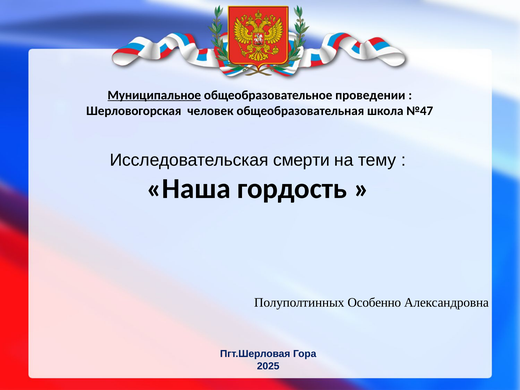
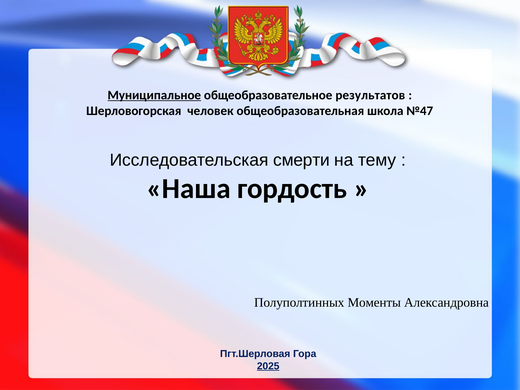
проведении: проведении -> результатов (370, 95)
Особенно: Особенно -> Моменты (374, 302)
2025 underline: none -> present (268, 366)
